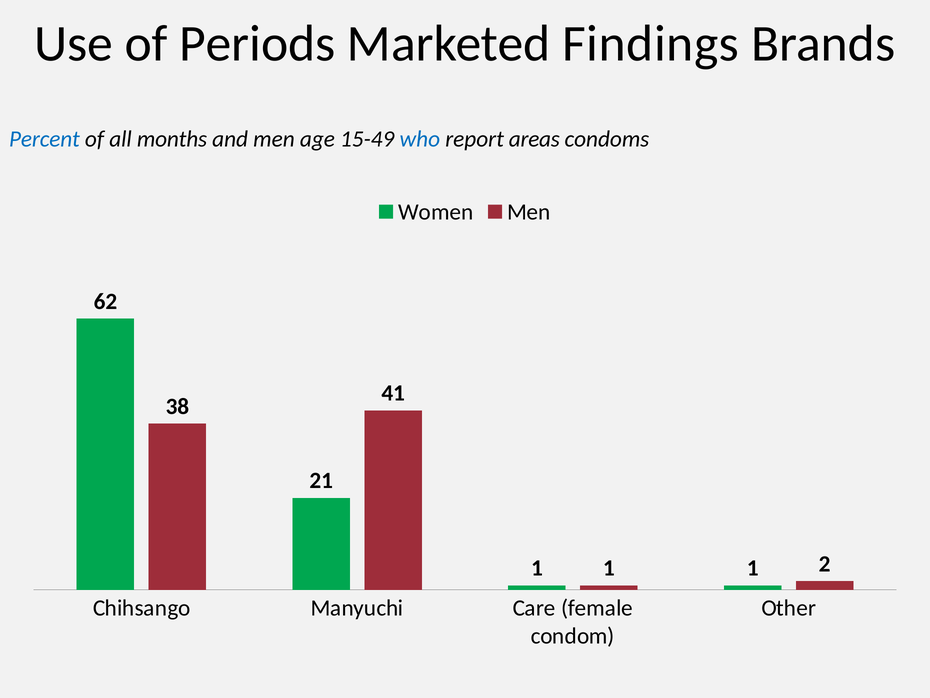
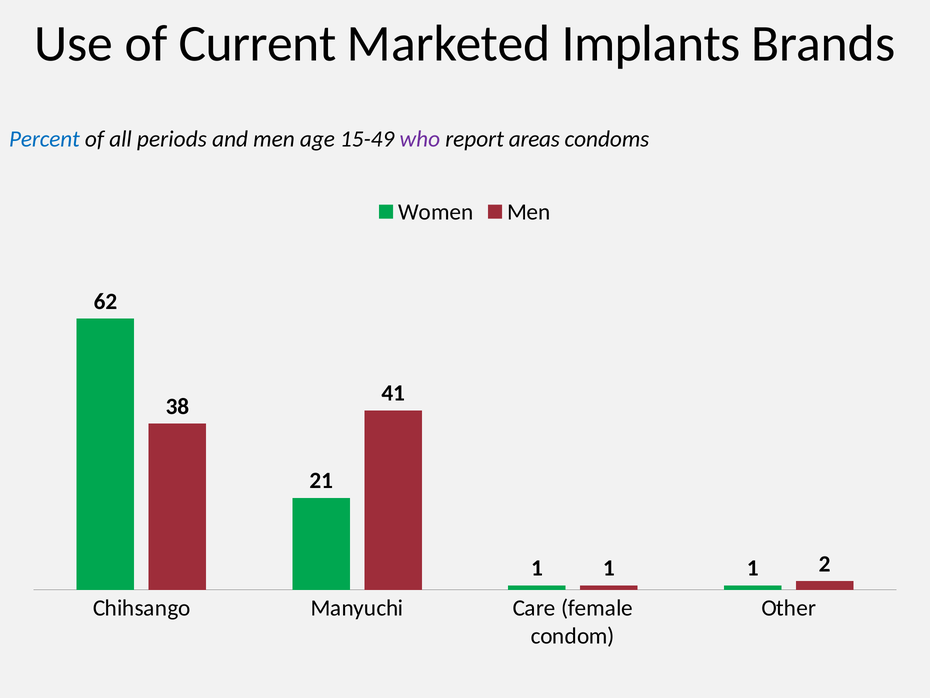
Periods: Periods -> Current (258, 44)
Findings: Findings -> Implants (651, 44)
months: months -> periods (172, 139)
who colour: blue -> purple (420, 139)
